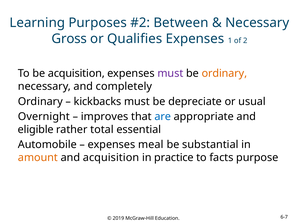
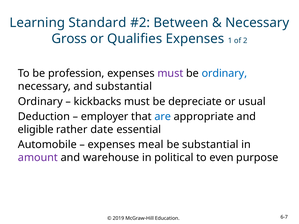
Purposes: Purposes -> Standard (98, 23)
be acquisition: acquisition -> profession (76, 74)
ordinary colour: orange -> blue (224, 74)
and completely: completely -> substantial (124, 86)
Overnight: Overnight -> Deduction (44, 117)
improves: improves -> employer (105, 117)
total: total -> date (102, 130)
amount colour: orange -> purple (38, 158)
and acquisition: acquisition -> warehouse (111, 158)
practice: practice -> political (174, 158)
facts: facts -> even (221, 158)
